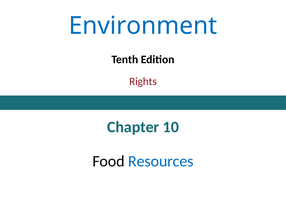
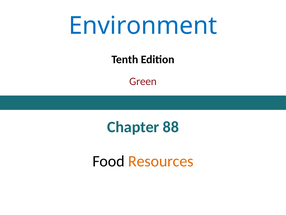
Rights: Rights -> Green (143, 81)
10: 10 -> 88 (171, 127)
Resources colour: blue -> orange (161, 161)
